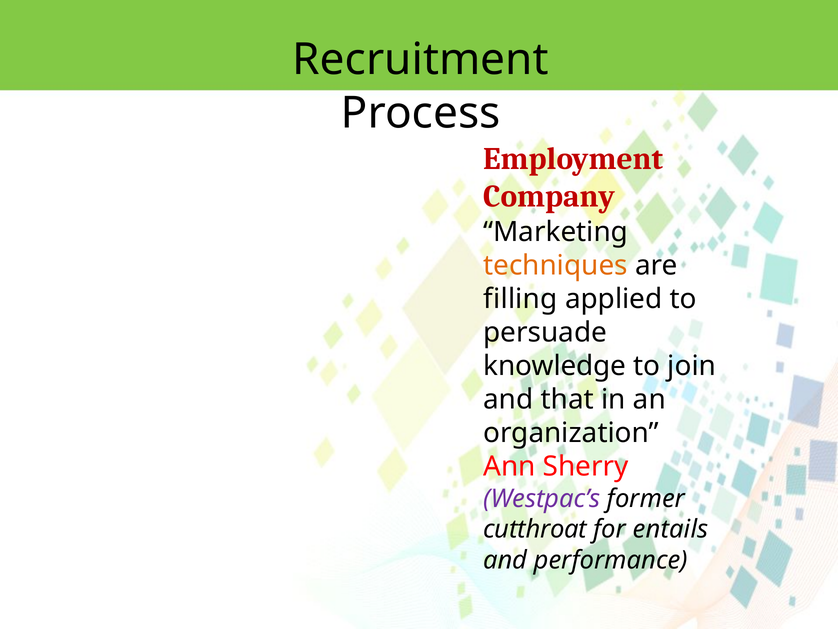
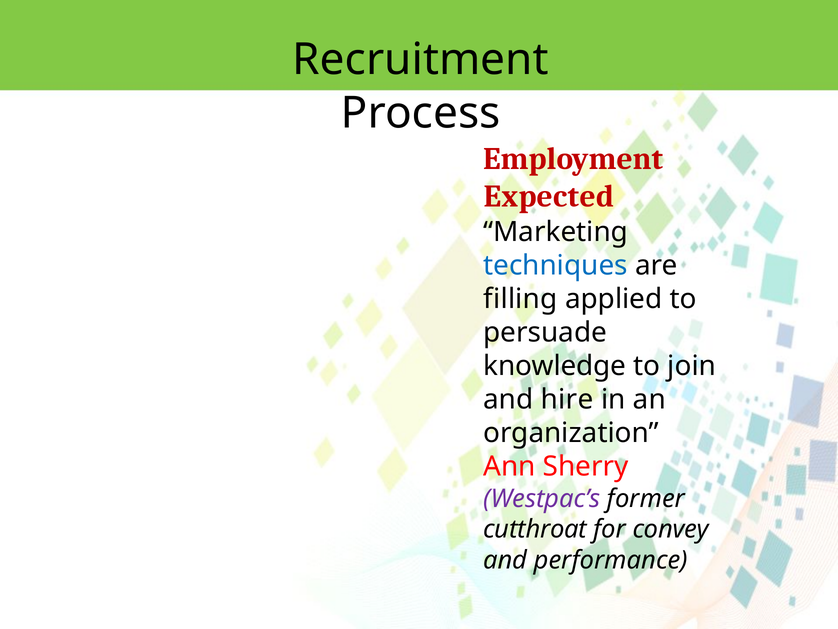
Company: Company -> Expected (549, 196)
techniques colour: orange -> blue (555, 265)
that: that -> hire (567, 399)
entails: entails -> convey (671, 529)
